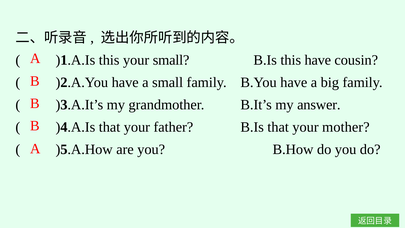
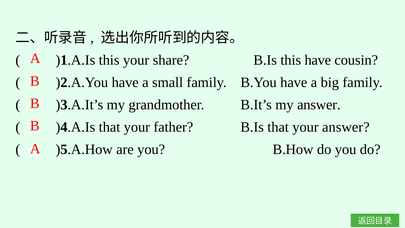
your small: small -> share (171, 60)
your mother: mother -> answer (346, 127)
